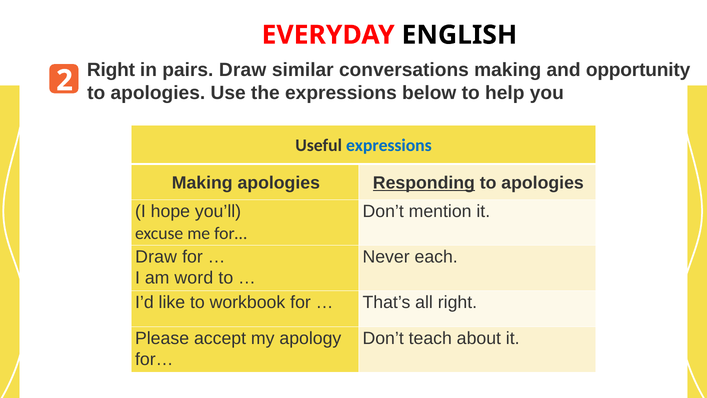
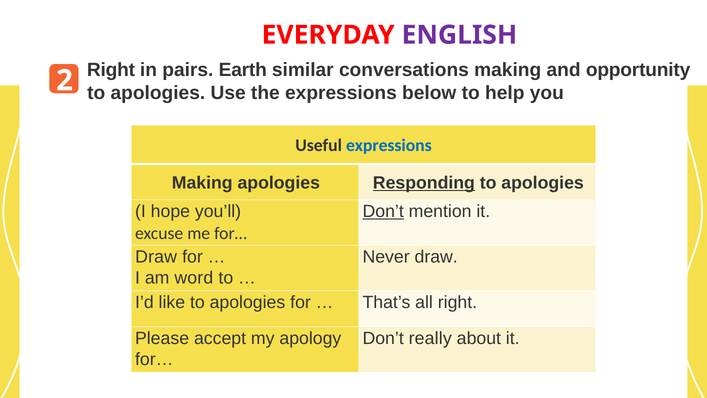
ENGLISH colour: black -> purple (459, 35)
pairs Draw: Draw -> Earth (243, 70)
Don’t underline: none -> present (383, 211)
Never each: each -> draw (436, 257)
like to workbook: workbook -> apologies (247, 302)
teach: teach -> really (430, 338)
